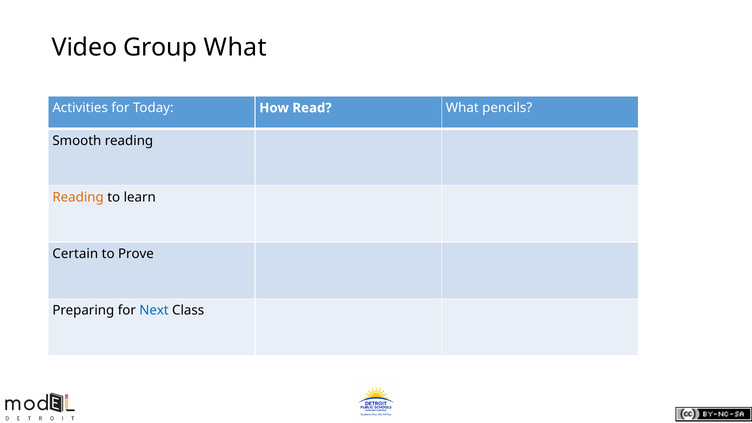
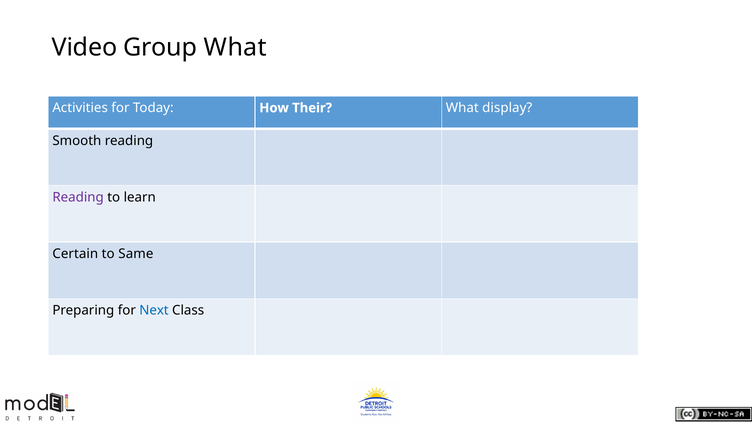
Read: Read -> Their (312, 108)
pencils: pencils -> display (507, 108)
Reading colour: orange -> purple (78, 197)
Prove: Prove -> Same (136, 254)
